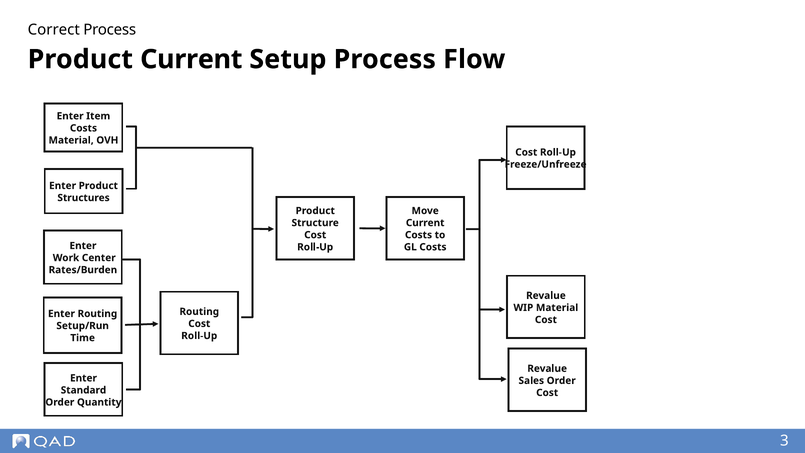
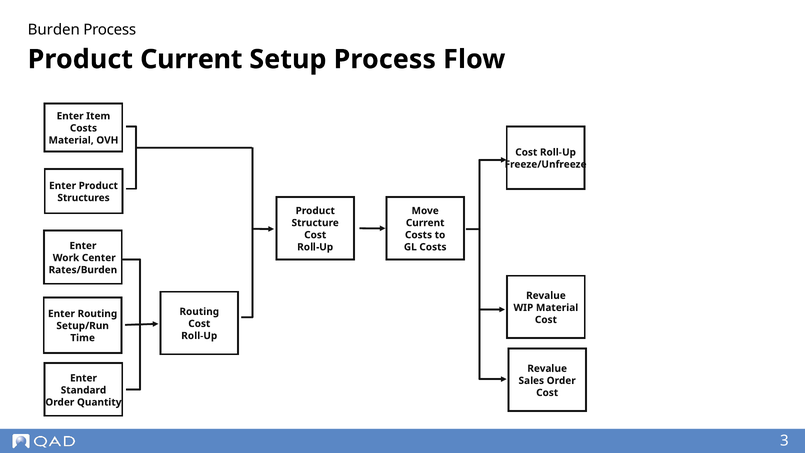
Correct: Correct -> Burden (54, 30)
